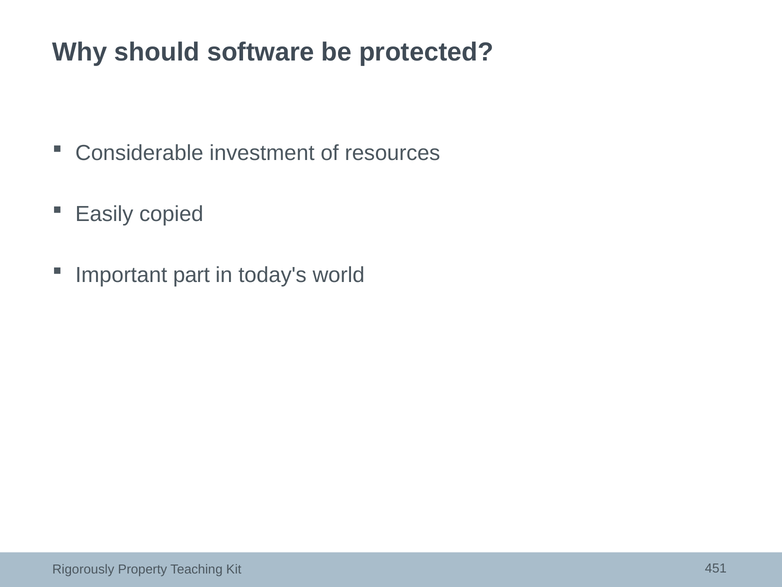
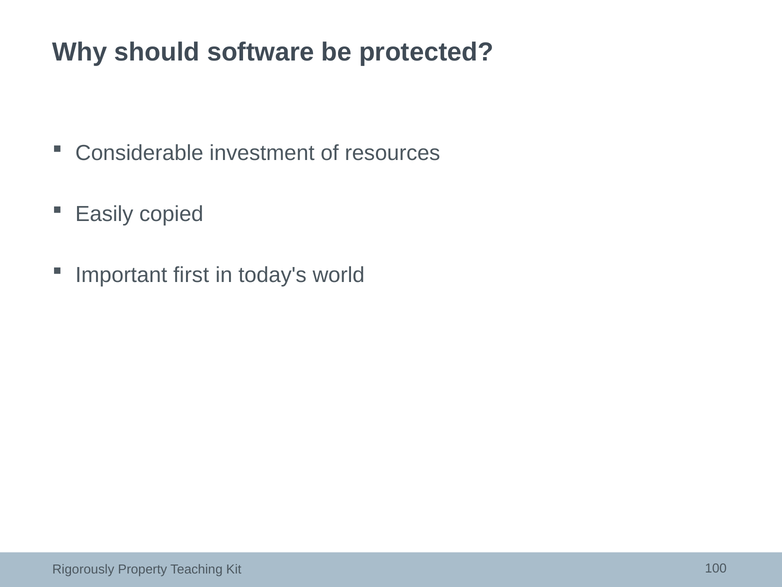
part: part -> first (191, 275)
451: 451 -> 100 (716, 568)
